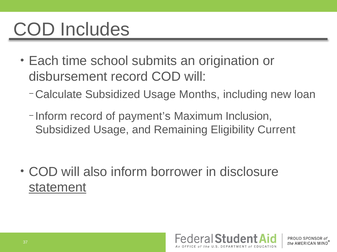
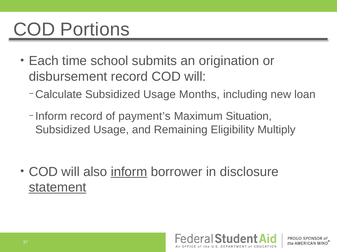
Includes: Includes -> Portions (95, 29)
Inclusion: Inclusion -> Situation (249, 117)
Current: Current -> Multiply (276, 130)
inform underline: none -> present (129, 172)
